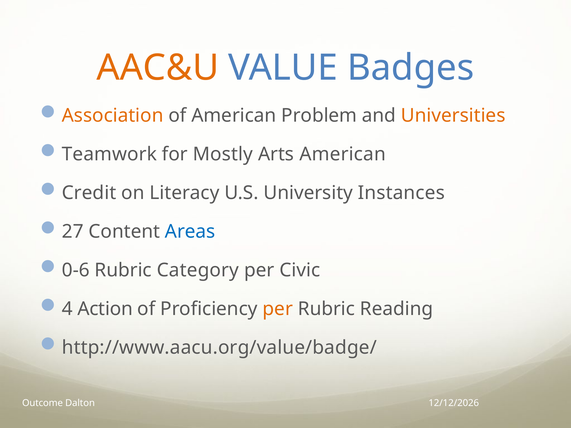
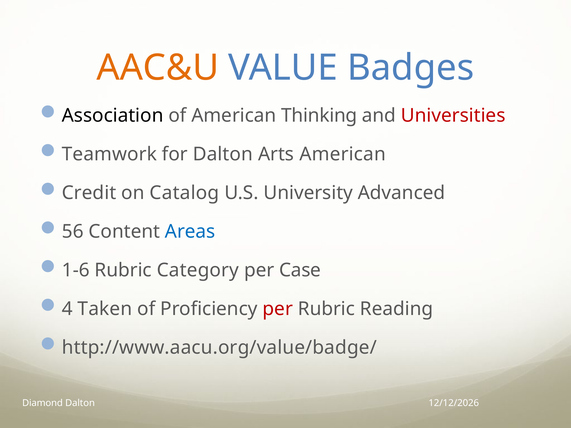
Association colour: orange -> black (113, 116)
Problem: Problem -> Thinking (319, 116)
Universities colour: orange -> red (453, 116)
for Mostly: Mostly -> Dalton (223, 154)
Literacy: Literacy -> Catalog (184, 193)
Instances: Instances -> Advanced (402, 193)
27: 27 -> 56 (73, 232)
0-6: 0-6 -> 1-6 (76, 270)
Civic: Civic -> Case (300, 270)
Action: Action -> Taken (105, 309)
per colour: orange -> red (278, 309)
Outcome: Outcome -> Diamond (43, 403)
